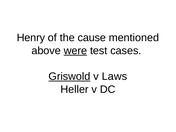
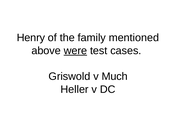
cause: cause -> family (92, 38)
Griswold underline: present -> none (69, 76)
Laws: Laws -> Much (115, 76)
